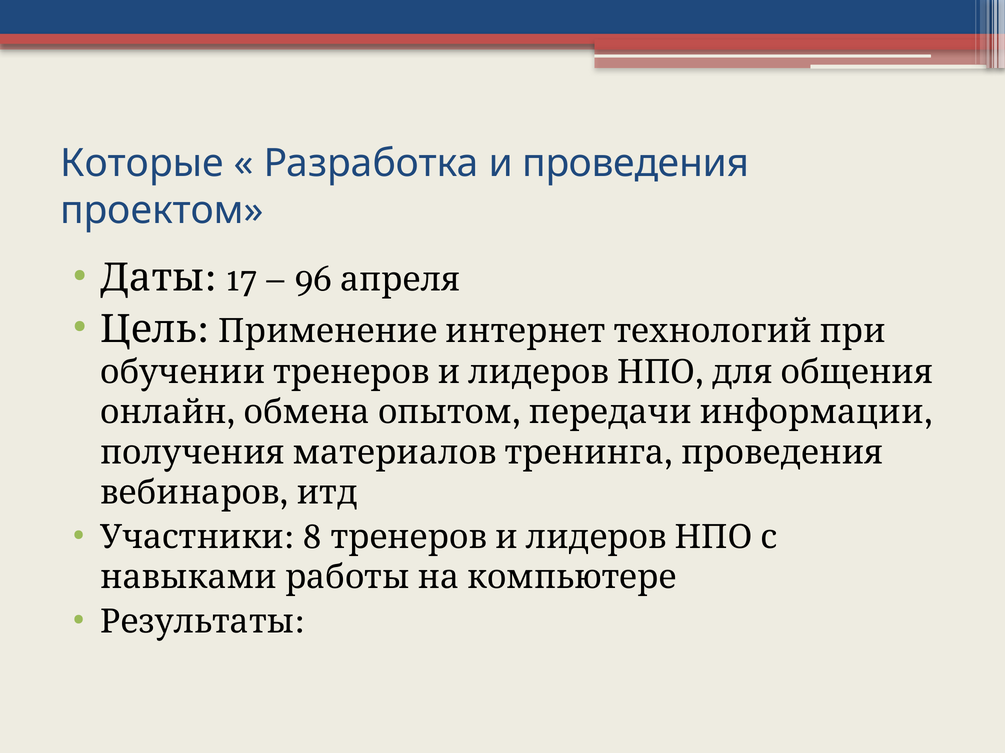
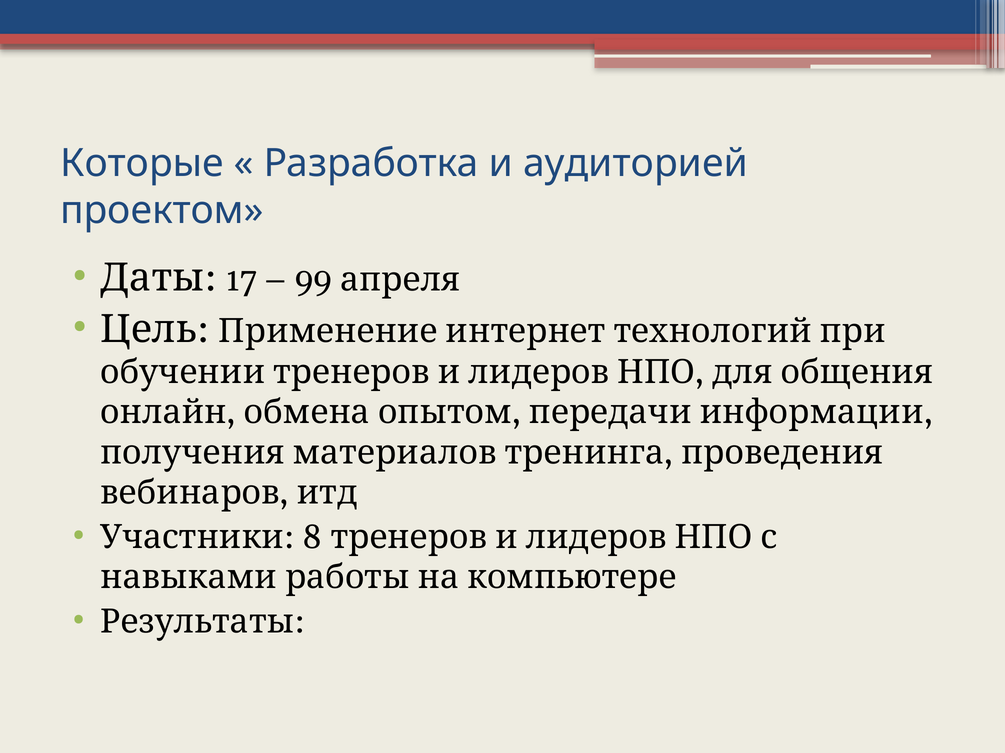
и проведения: проведения -> аудиторией (636, 164)
96: 96 -> 99 (313, 280)
